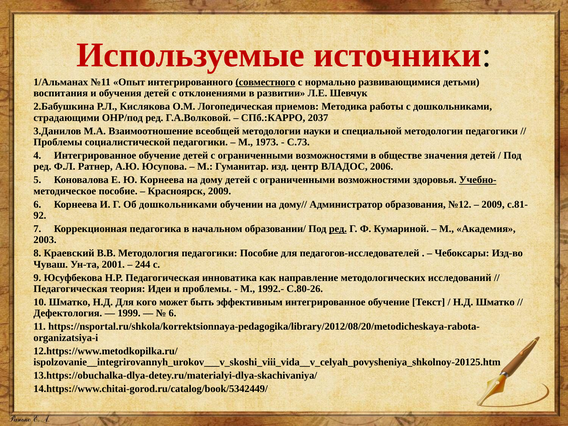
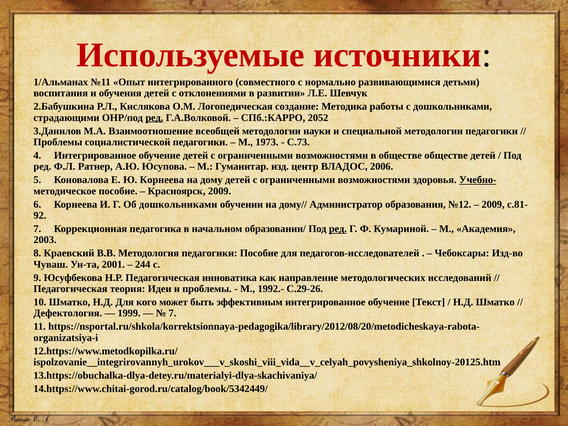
совместного underline: present -> none (265, 82)
приемов: приемов -> создание (297, 107)
ред underline: none -> present (154, 118)
2037: 2037 -> 2052 (318, 118)
обществе значения: значения -> обществе (446, 155)
С.80-26: С.80-26 -> С.29-26 (305, 289)
6: 6 -> 7 (173, 313)
